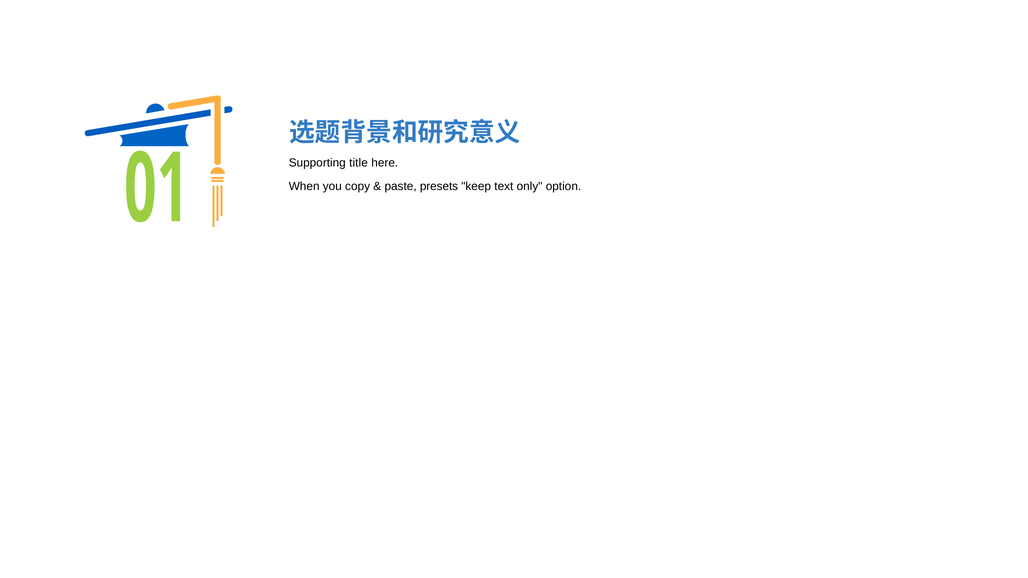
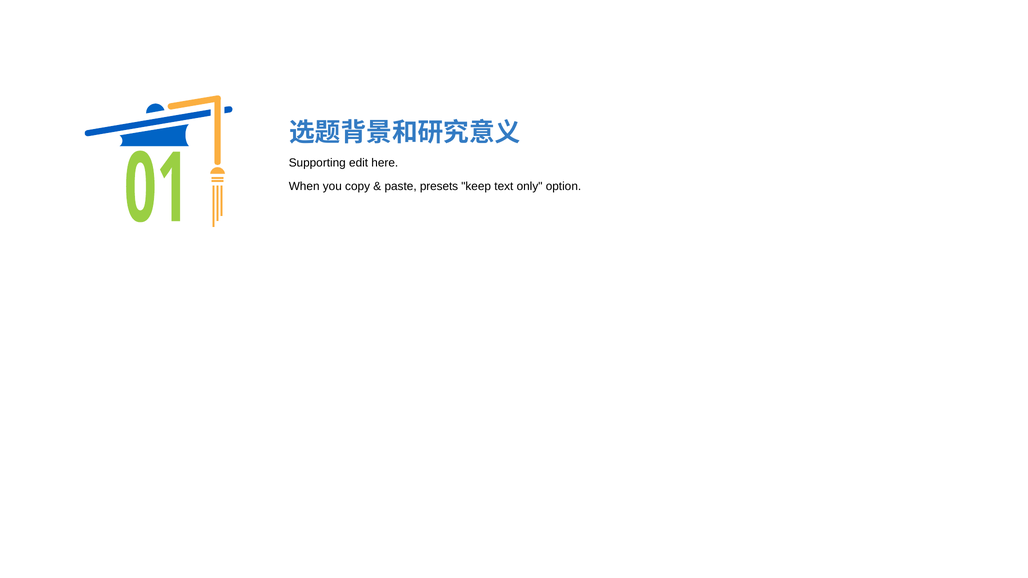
title: title -> edit (359, 163)
